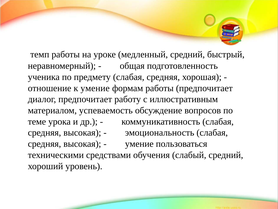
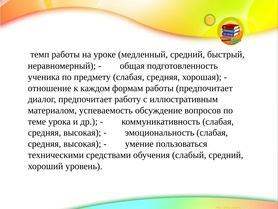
к умение: умение -> каждом (95, 88)
